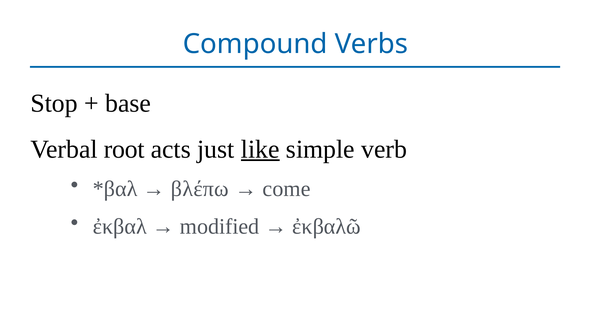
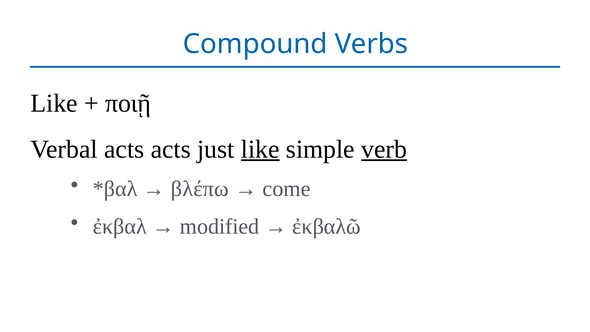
Stop: Stop -> Like (54, 103)
base: base -> ποιῇ (128, 103)
Verbal root: root -> acts (124, 149)
verb underline: none -> present (384, 149)
